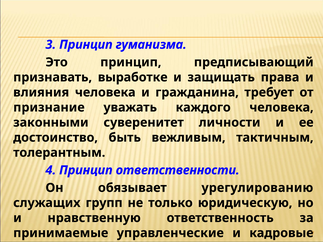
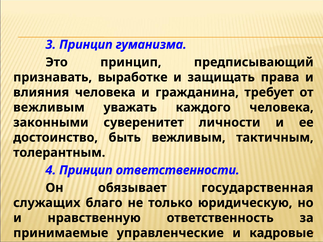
признание: признание -> вежливым (49, 108)
урегулированию: урегулированию -> государственная (257, 188)
групп: групп -> благо (104, 203)
